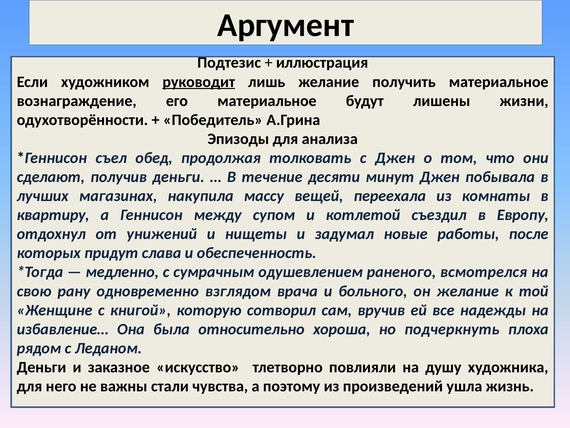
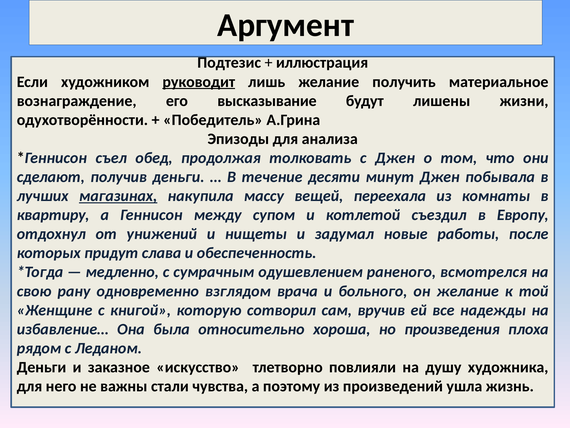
его материальное: материальное -> высказывание (267, 101)
магазинах underline: none -> present (118, 196)
подчеркнуть: подчеркнуть -> произведения (452, 329)
